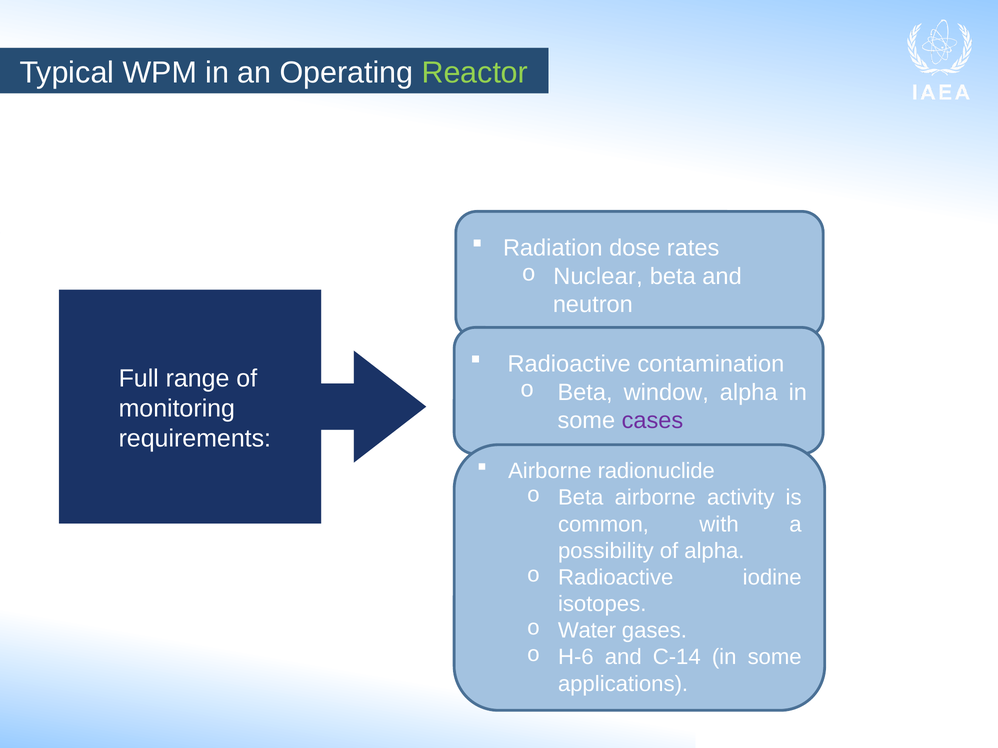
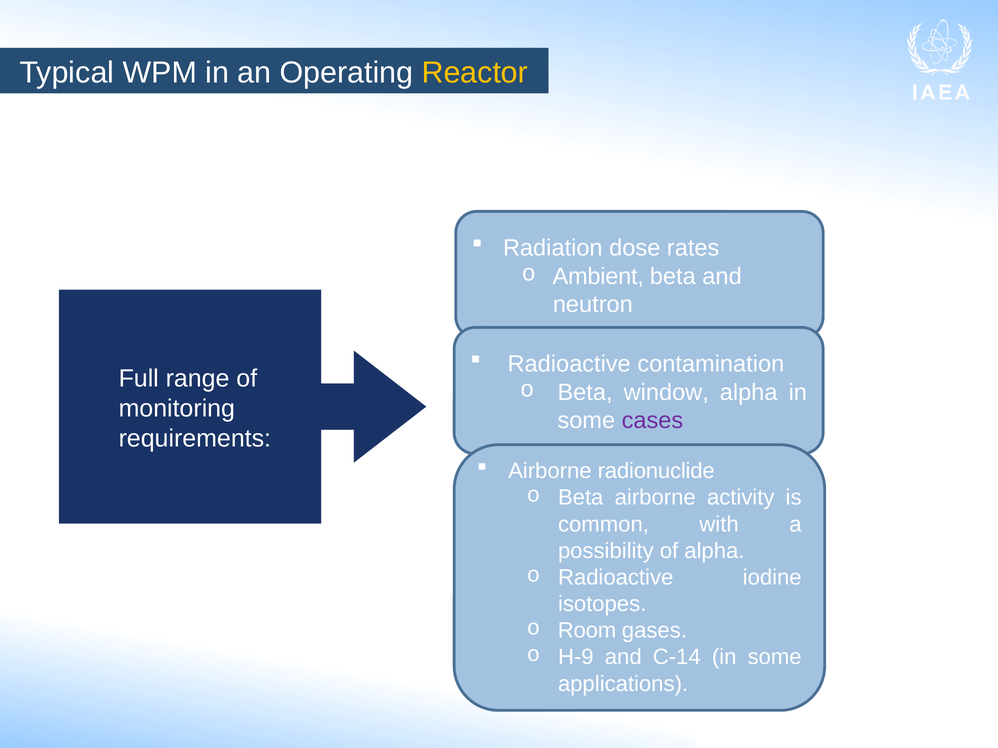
Reactor colour: light green -> yellow (475, 73)
Nuclear: Nuclear -> Ambient (598, 276)
Water: Water -> Room (587, 631)
H-6: H-6 -> H-9 (576, 658)
